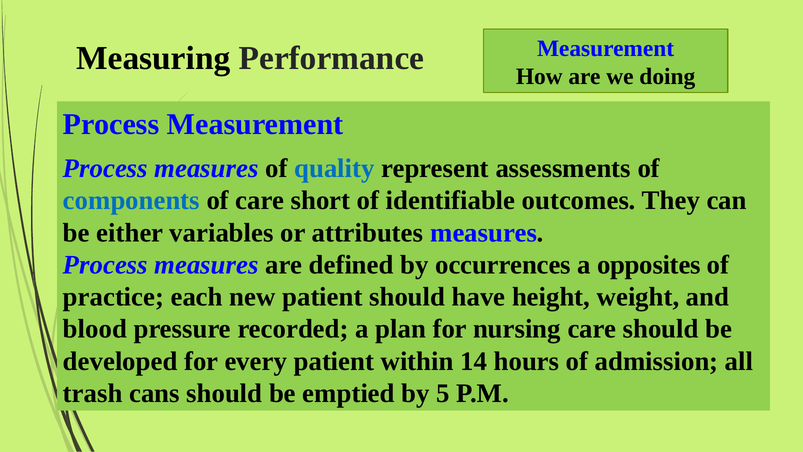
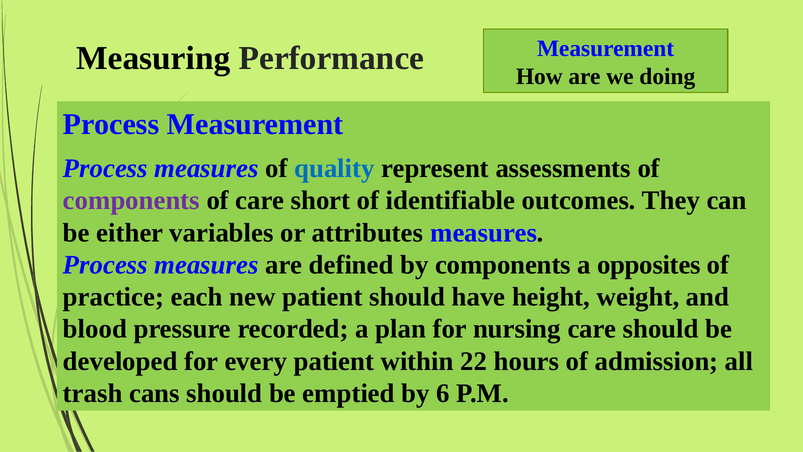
components colour: blue -> purple (131, 200)
by occurrences: occurrences -> components (503, 265)
14: 14 -> 22 (474, 361)
5: 5 -> 6 (443, 393)
